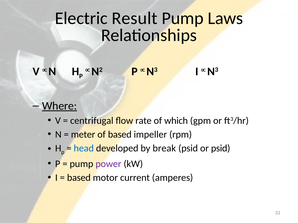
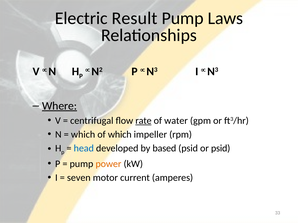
rate underline: none -> present (143, 121)
which: which -> water (176, 121)
meter: meter -> which (83, 135)
of based: based -> which (120, 135)
break: break -> based (164, 149)
power colour: purple -> orange (108, 164)
based: based -> seven (79, 178)
